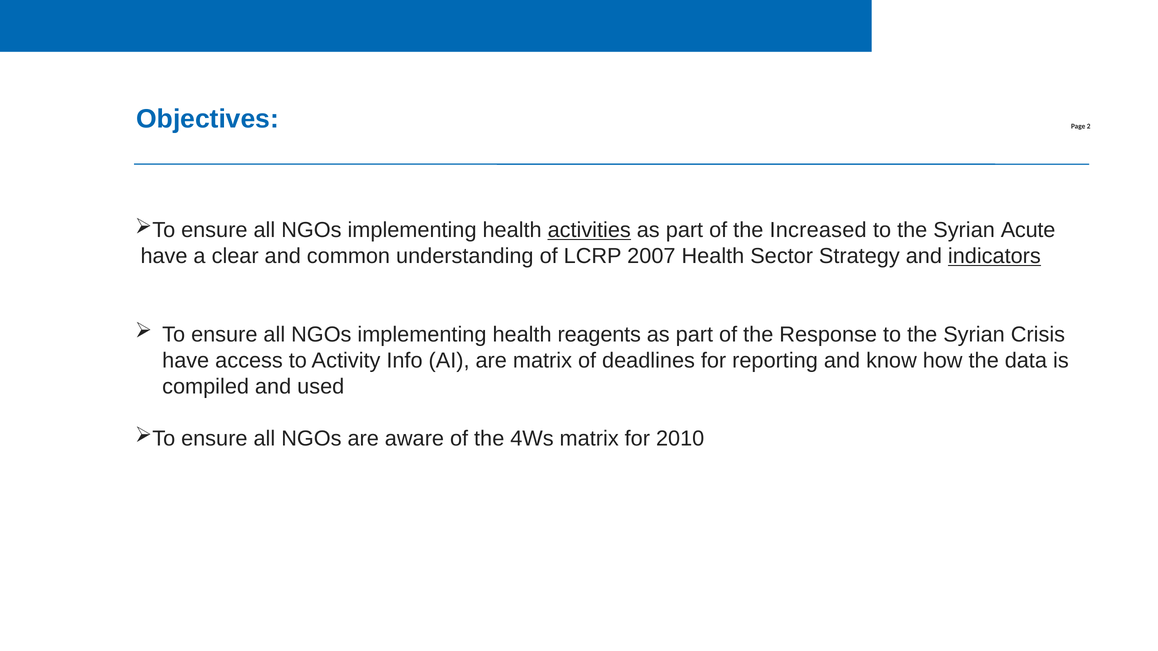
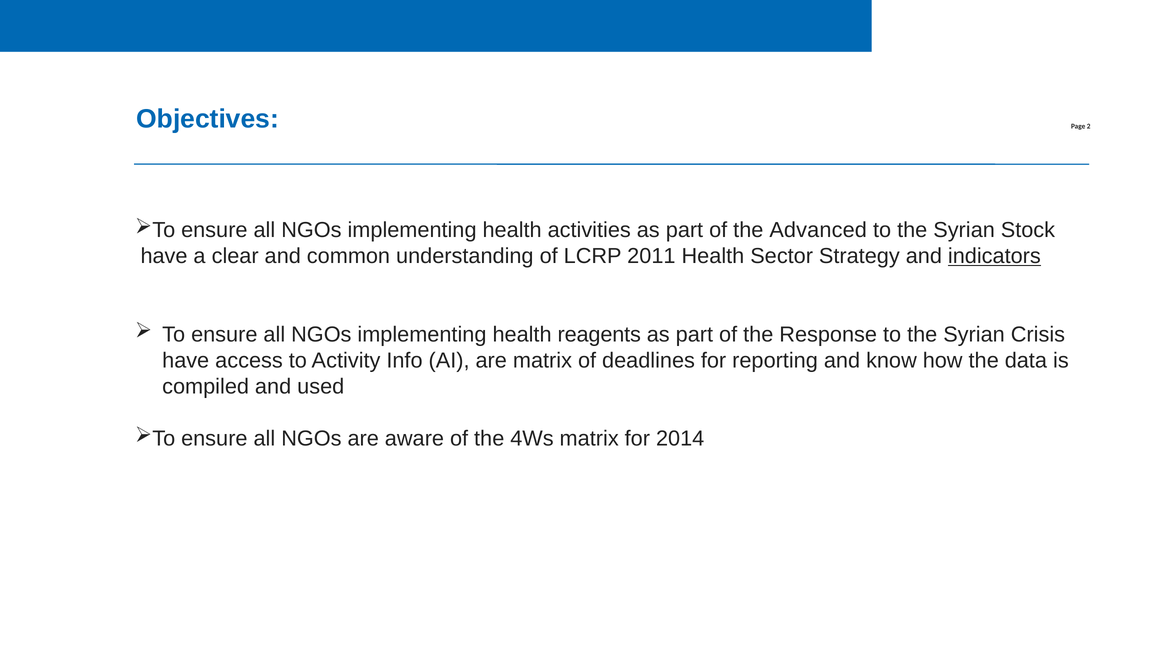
activities underline: present -> none (589, 230)
Increased: Increased -> Advanced (818, 230)
Acute: Acute -> Stock (1028, 230)
2007: 2007 -> 2011 (651, 256)
2010: 2010 -> 2014 (680, 439)
